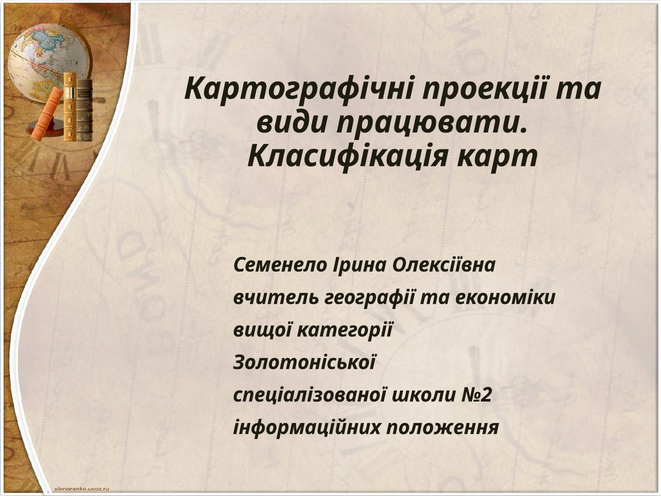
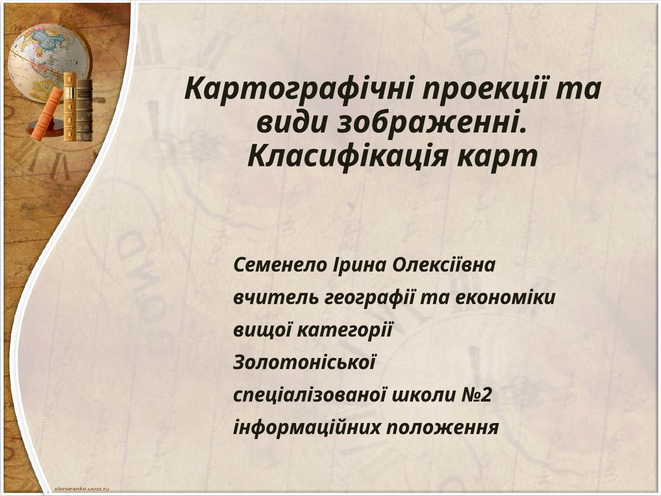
працювати: працювати -> зображенні (433, 122)
